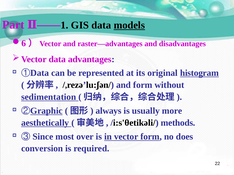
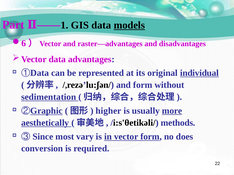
histogram: histogram -> individual (199, 73)
always: always -> higher (108, 111)
more underline: none -> present (172, 111)
over: over -> vary (85, 137)
